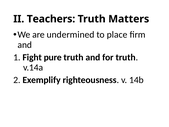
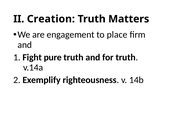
Teachers: Teachers -> Creation (51, 19)
undermined: undermined -> engagement (71, 35)
